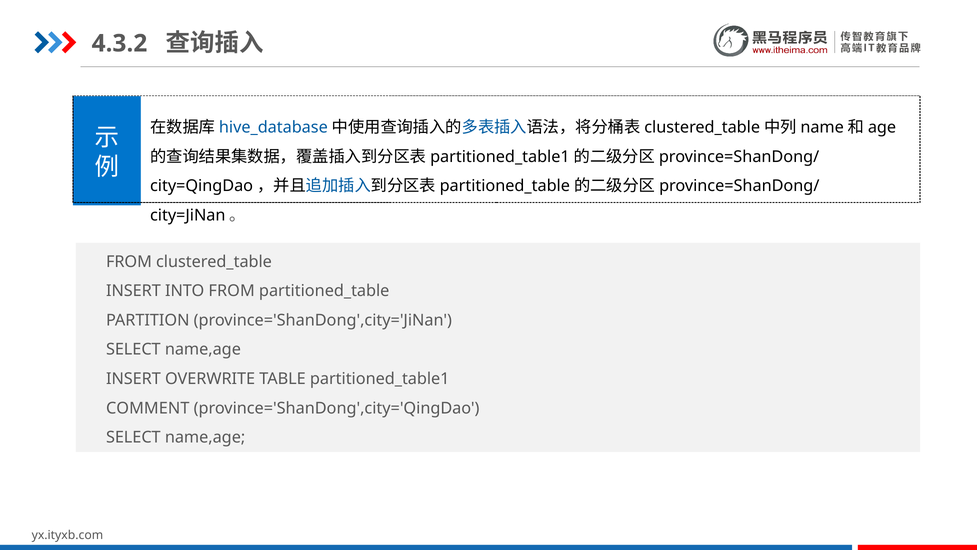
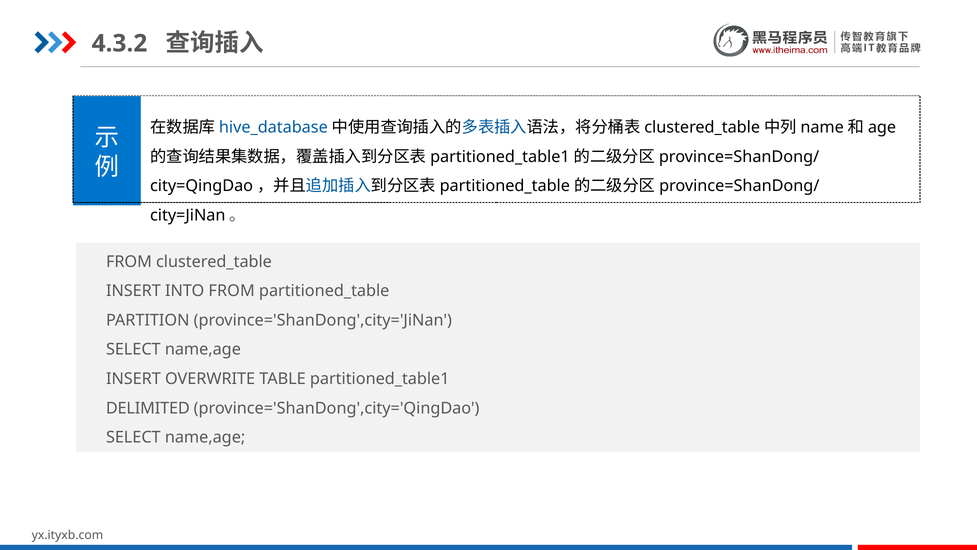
COMMENT: COMMENT -> DELIMITED (148, 408)
